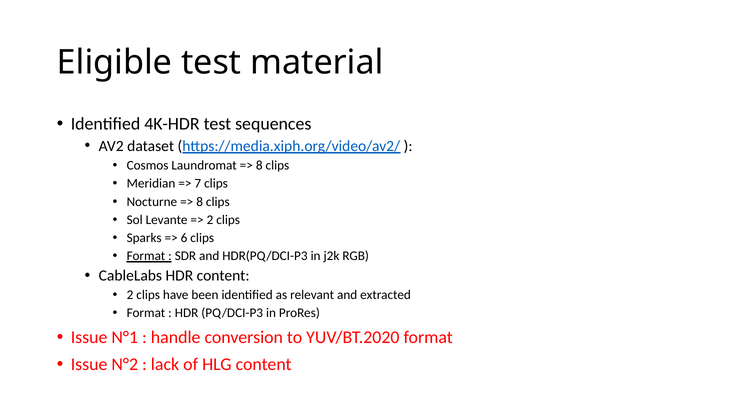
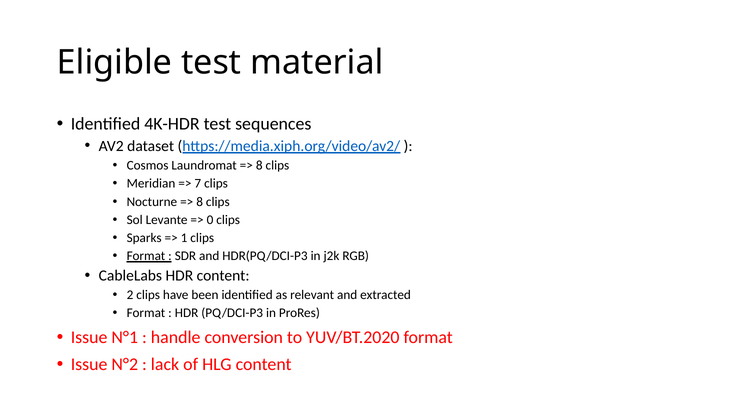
2: 2 -> 0 (210, 220)
6: 6 -> 1 (184, 238)
